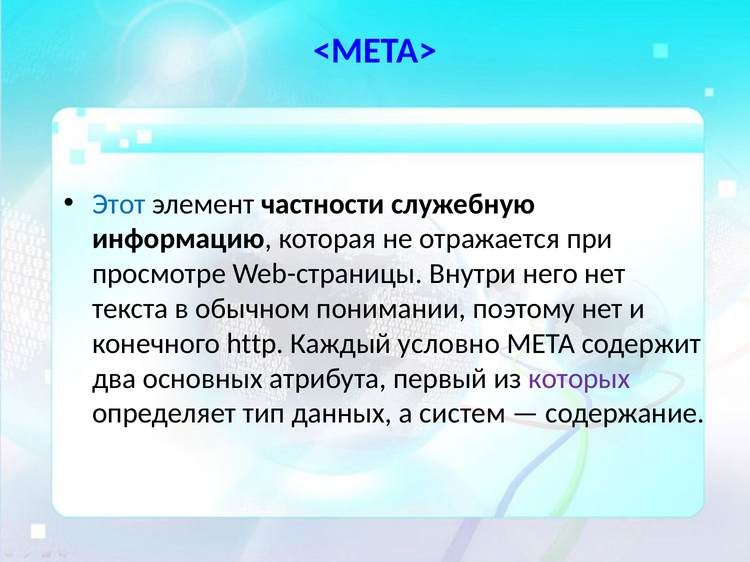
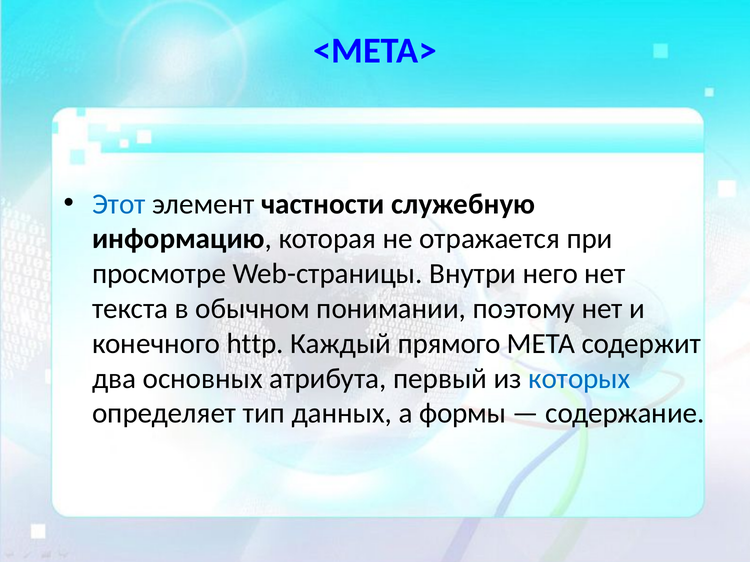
условно: условно -> прямого (449, 344)
которых colour: purple -> blue (579, 379)
сиcтем: сиcтем -> формы (463, 414)
